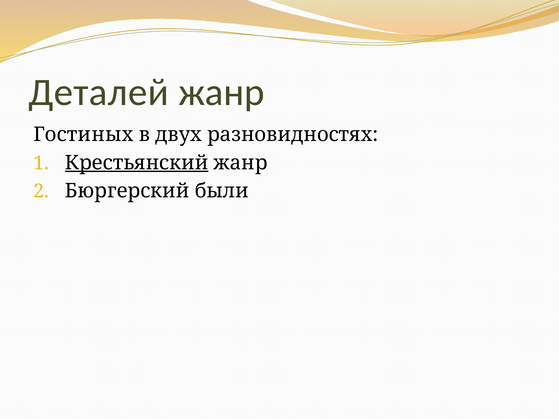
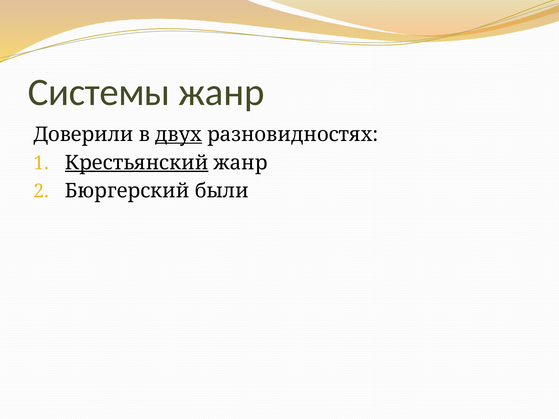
Деталей: Деталей -> Системы (99, 92)
Гостиных: Гостиных -> Доверили (84, 135)
двух underline: none -> present (178, 135)
